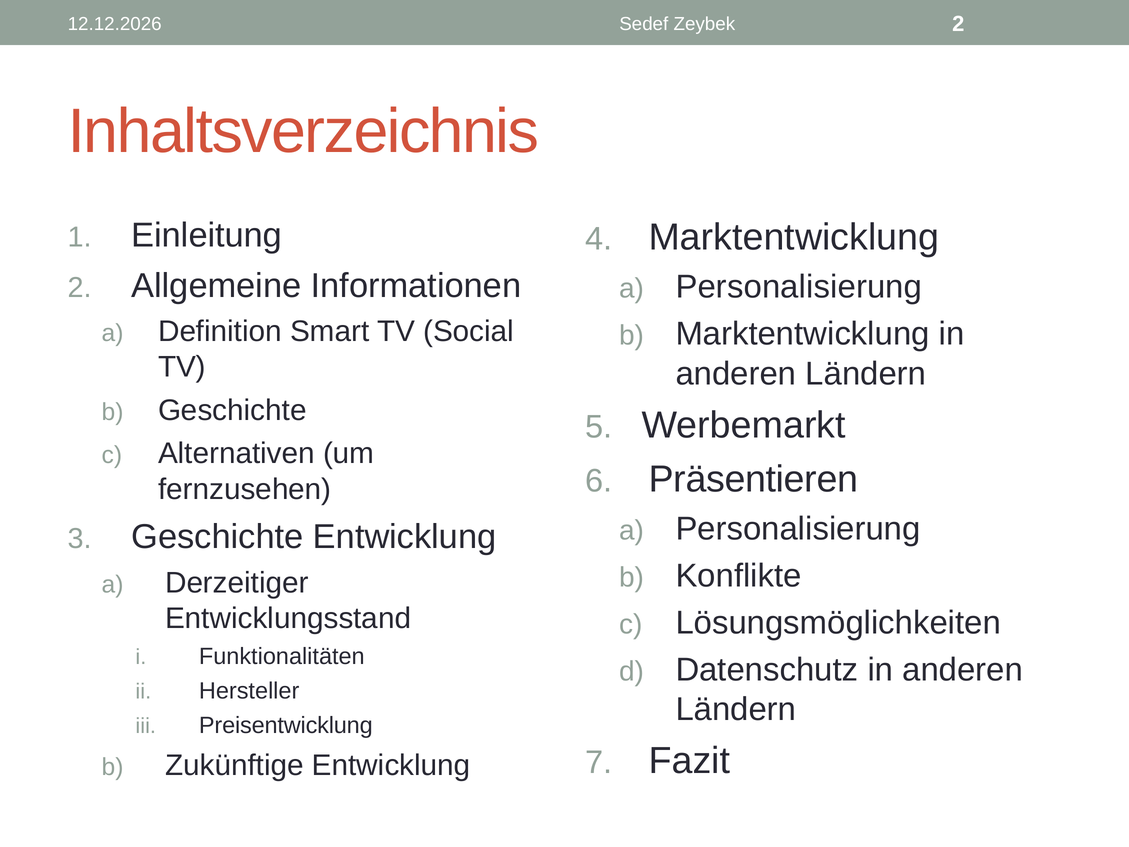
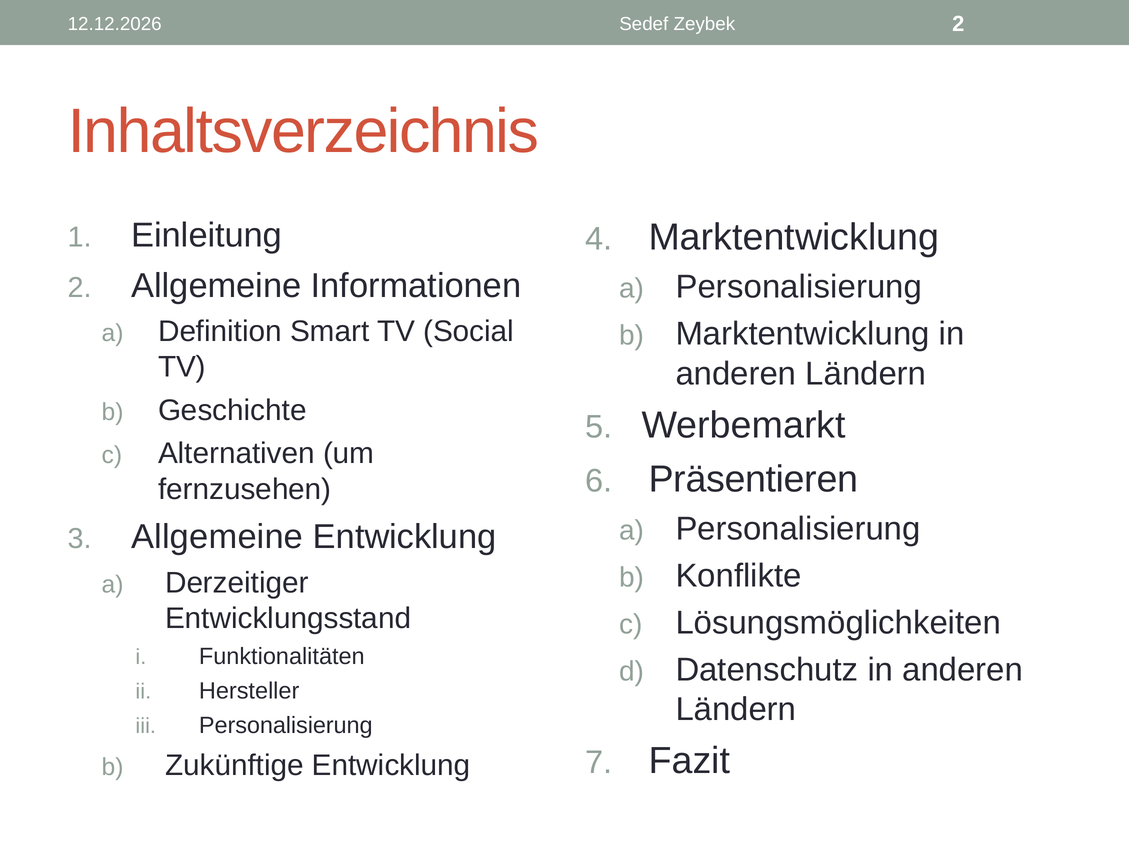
Geschichte: Geschichte -> Allgemeine (217, 537)
Preisentwicklung: Preisentwicklung -> Personalisierung (286, 725)
